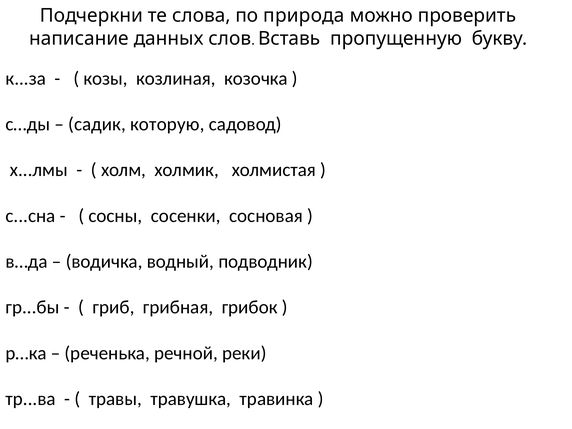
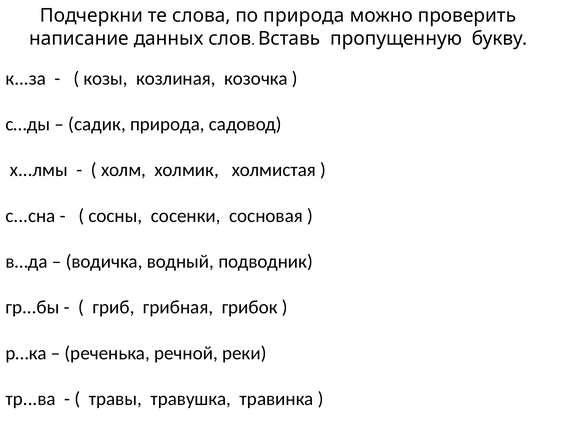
садик которую: которую -> природа (167, 124)
